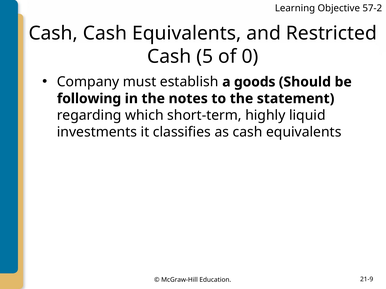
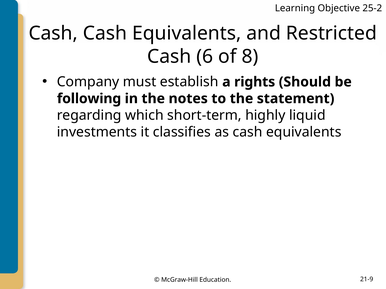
57-2: 57-2 -> 25-2 (372, 8)
5: 5 -> 6 (205, 57)
0: 0 -> 8 (250, 57)
goods: goods -> rights (255, 82)
